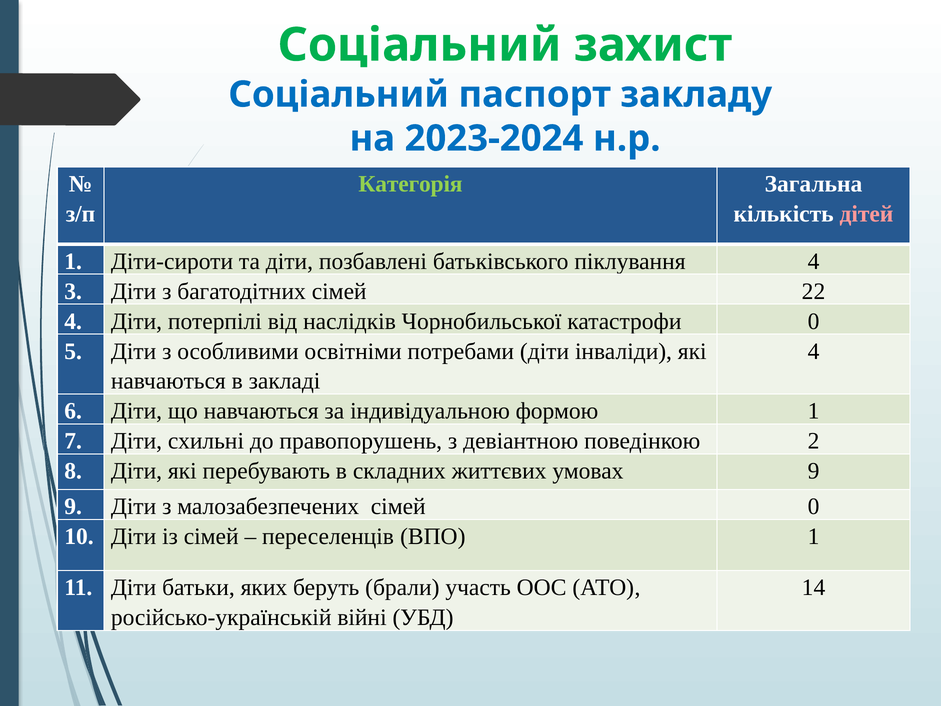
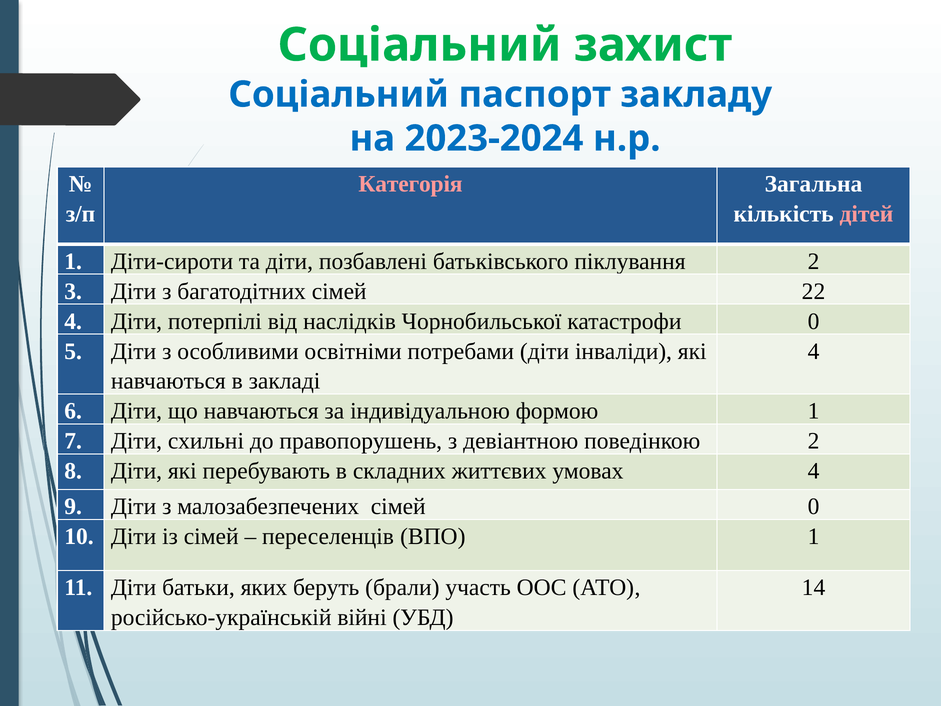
Категорія colour: light green -> pink (411, 184)
піклування 4: 4 -> 2 (814, 261)
умовах 9: 9 -> 4 (814, 471)
